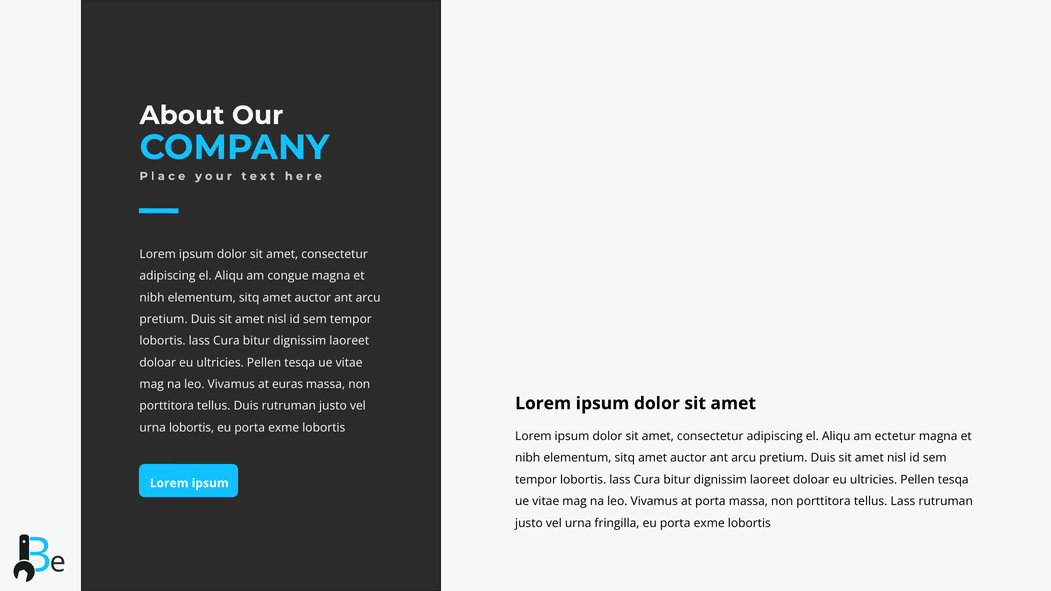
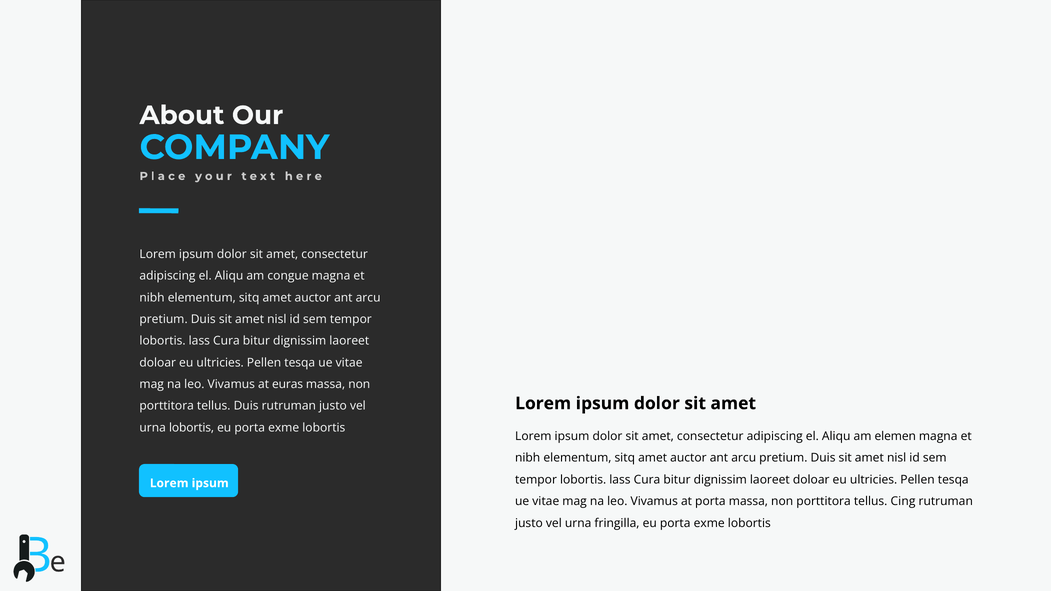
ectetur: ectetur -> elemen (895, 436)
tellus Lass: Lass -> Cing (903, 502)
